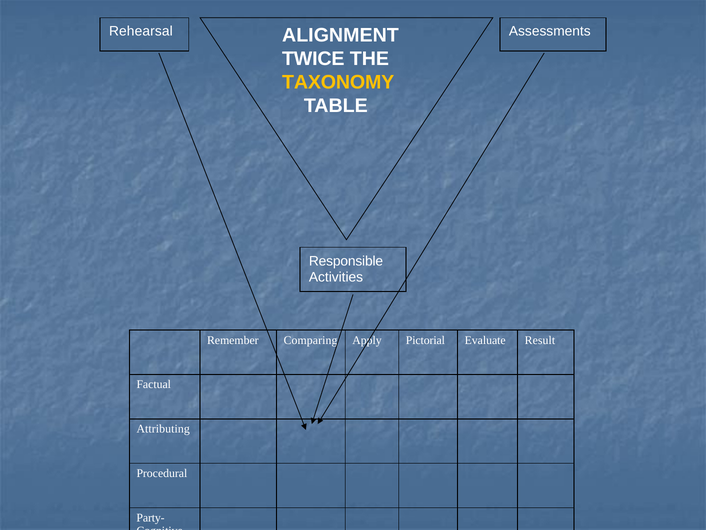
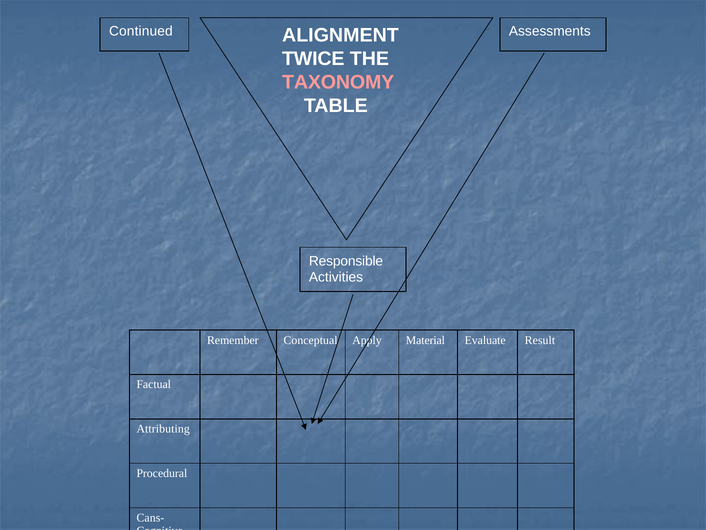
Rehearsal: Rehearsal -> Continued (141, 31)
TAXONOMY colour: yellow -> pink (338, 82)
Comparing: Comparing -> Conceptual (311, 340)
Pictorial: Pictorial -> Material (425, 340)
Party-: Party- -> Cans- (150, 517)
